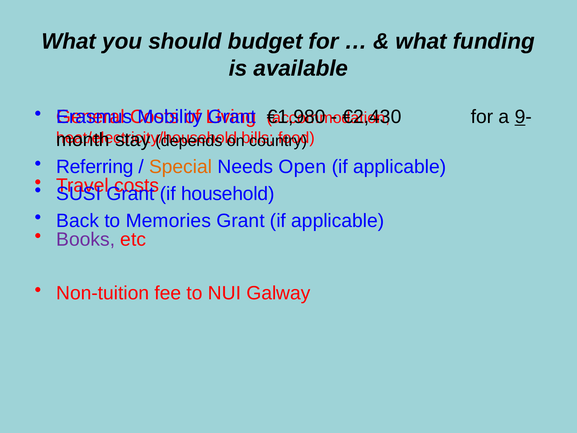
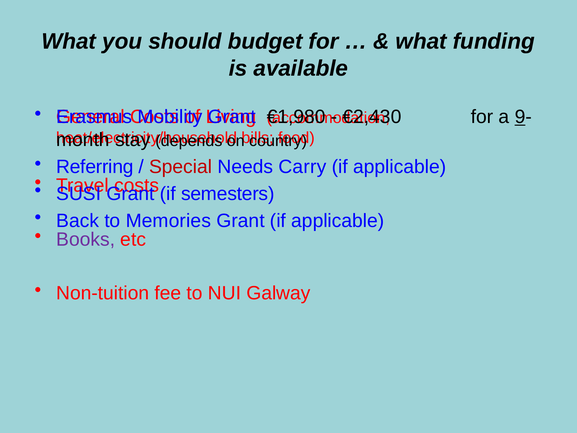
Special colour: orange -> red (181, 167)
Open: Open -> Carry (302, 167)
household: household -> semesters (228, 194)
